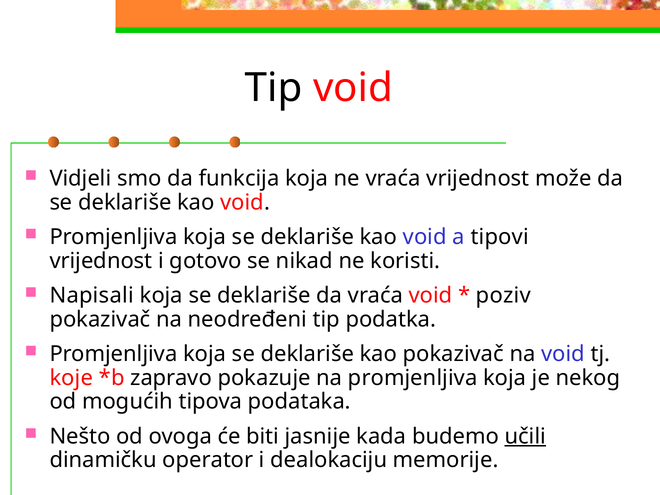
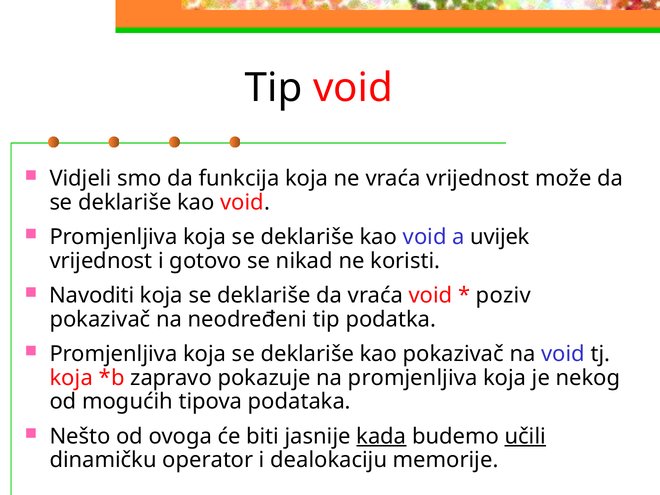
tipovi: tipovi -> uvijek (500, 237)
Napisali: Napisali -> Navoditi (92, 296)
koje: koje -> koja (71, 378)
kada underline: none -> present (381, 436)
